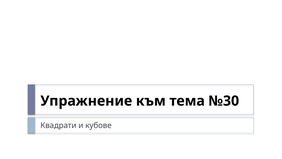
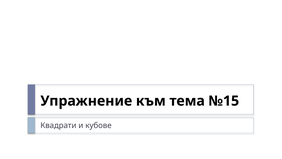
№30: №30 -> №15 (224, 101)
